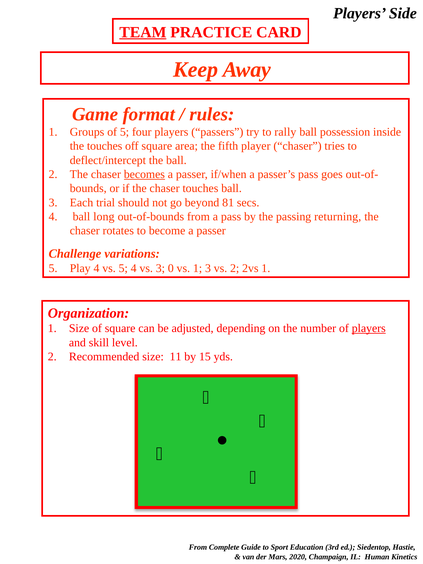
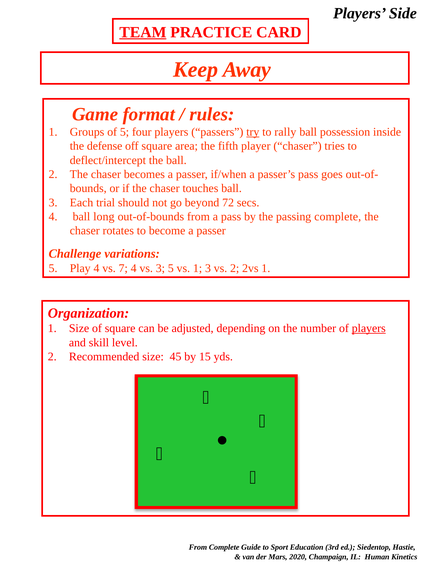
try underline: none -> present (253, 132)
the touches: touches -> defense (105, 146)
becomes underline: present -> none (144, 174)
81: 81 -> 72 (228, 202)
passing returning: returning -> complete (338, 217)
vs 5: 5 -> 7 (123, 268)
3 0: 0 -> 5 (171, 268)
11: 11 -> 45 (176, 357)
